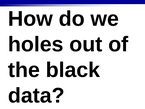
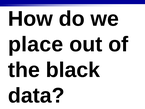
holes: holes -> place (36, 44)
